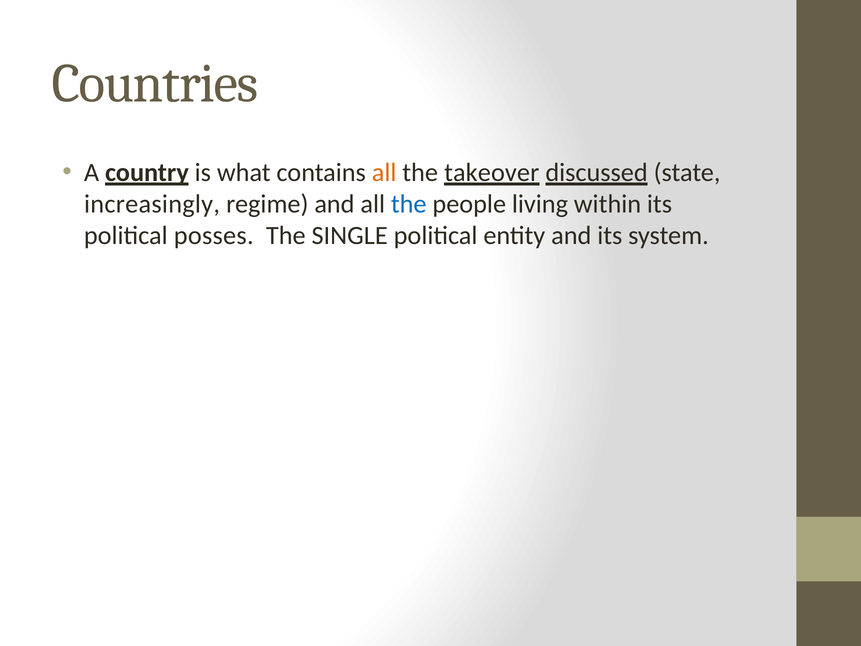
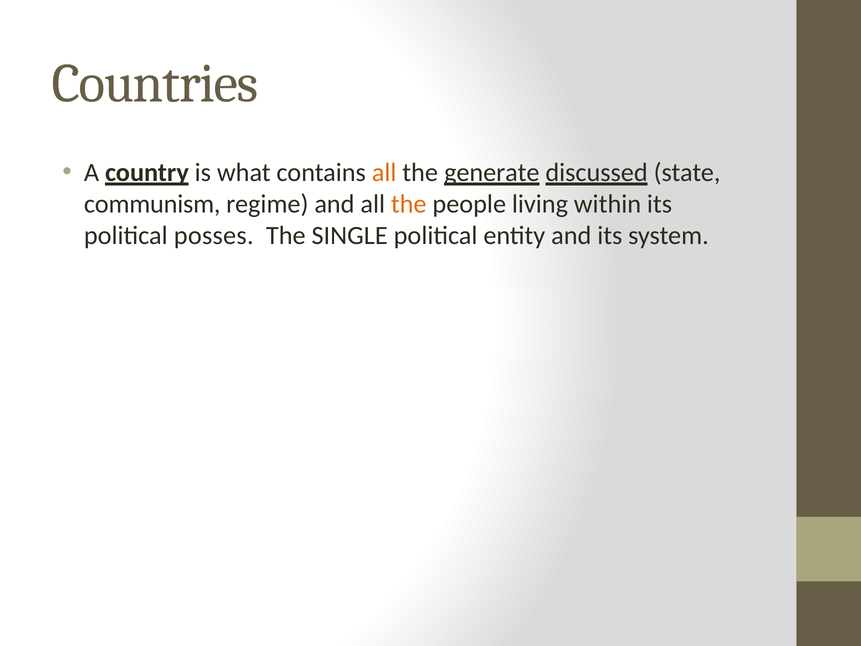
takeover: takeover -> generate (492, 173)
increasingly: increasingly -> communism (152, 204)
the colour: blue -> orange (409, 204)
